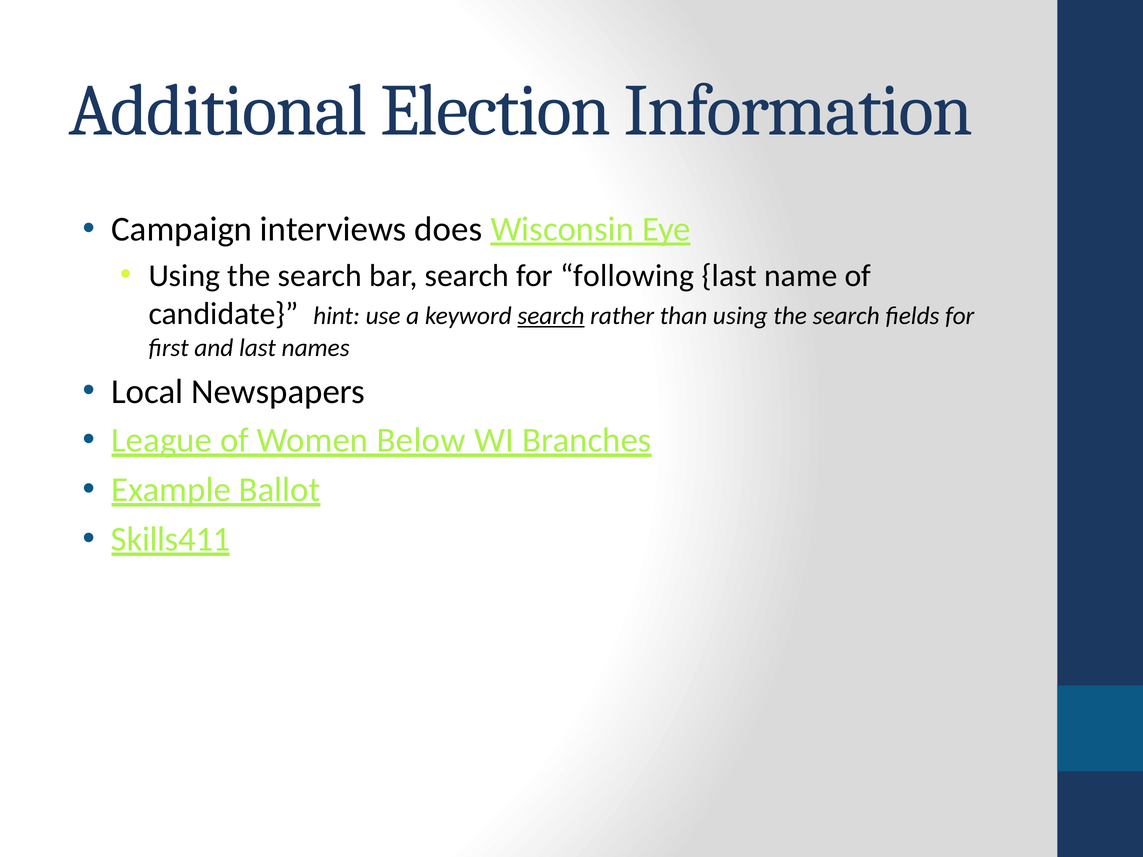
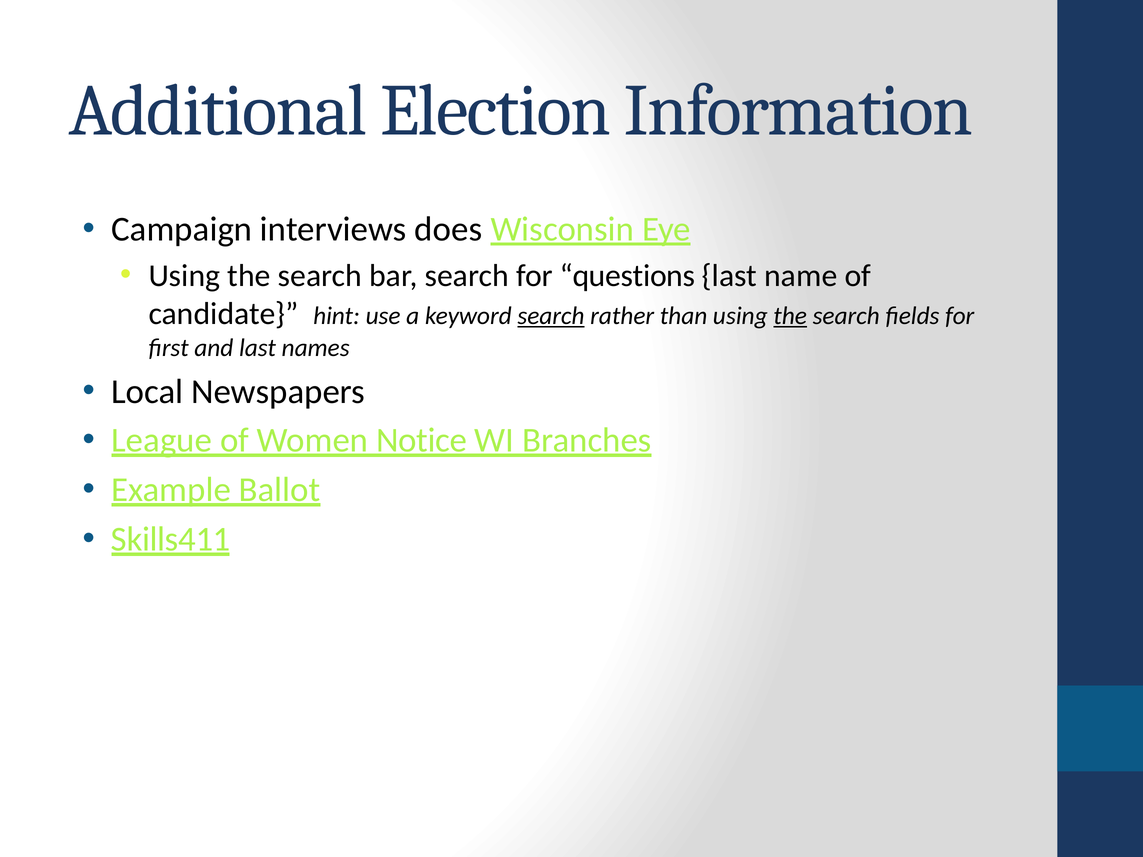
following: following -> questions (627, 276)
the underline: none -> present (790, 316)
Below: Below -> Notice (421, 440)
